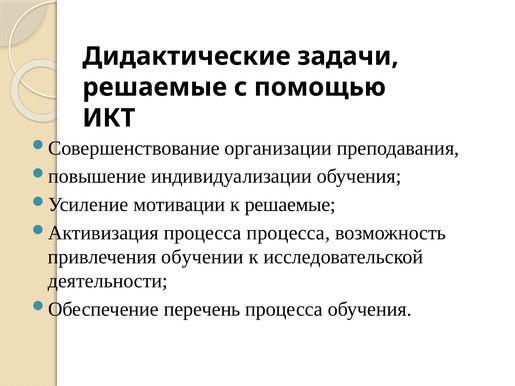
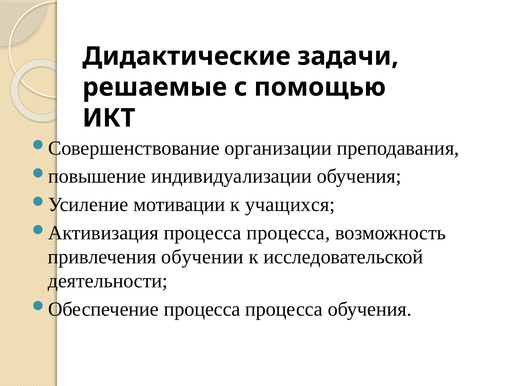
к решаемые: решаемые -> учащихся (290, 205)
перечень: перечень -> процесса (202, 309)
